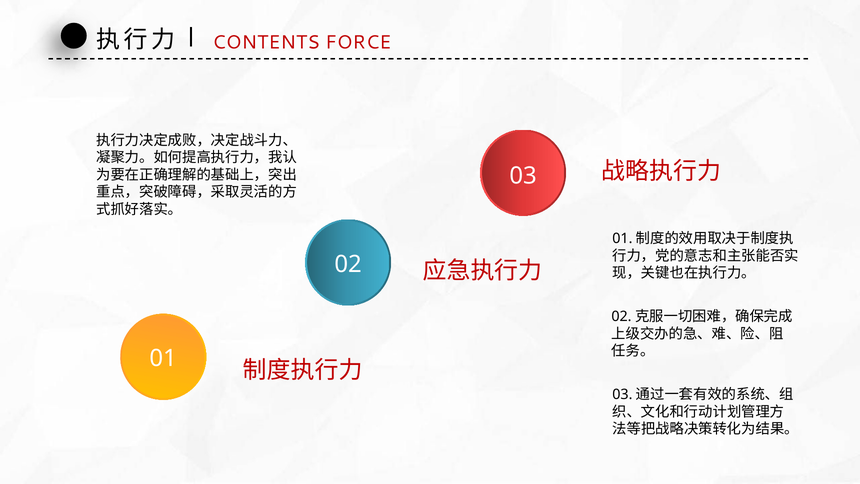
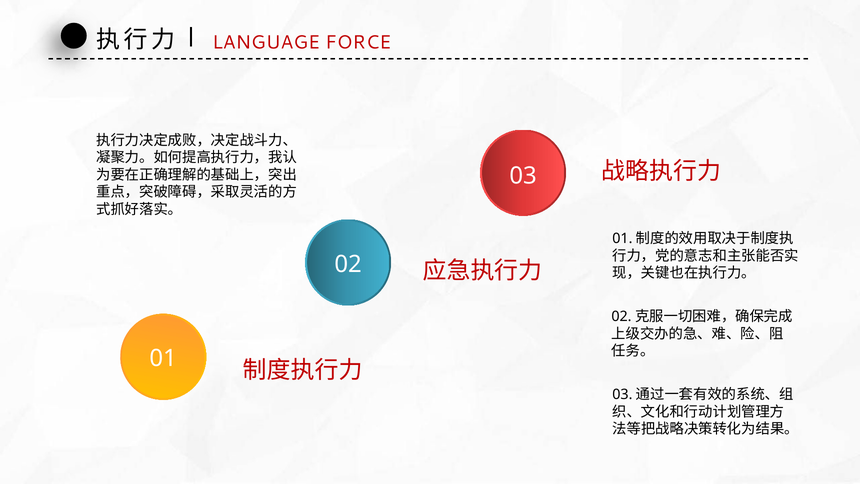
CONTENTS: CONTENTS -> LANGUAGE (266, 42)
